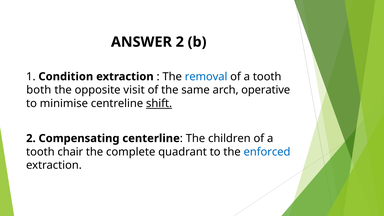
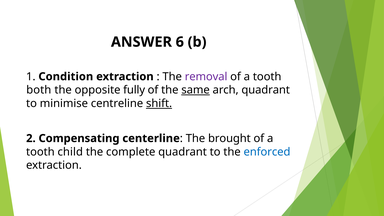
ANSWER 2: 2 -> 6 (180, 42)
removal colour: blue -> purple (206, 77)
visit: visit -> fully (134, 90)
same underline: none -> present (196, 90)
arch operative: operative -> quadrant (266, 90)
children: children -> brought (229, 138)
chair: chair -> child (70, 152)
